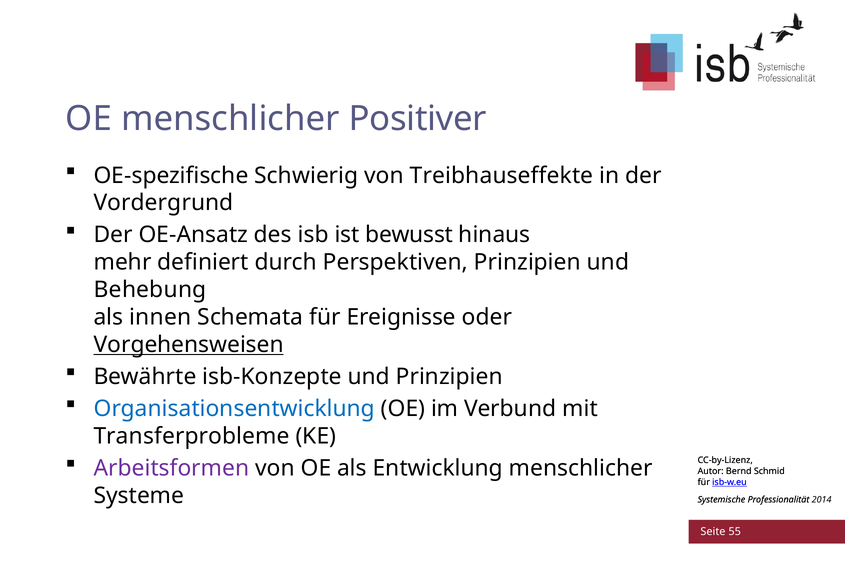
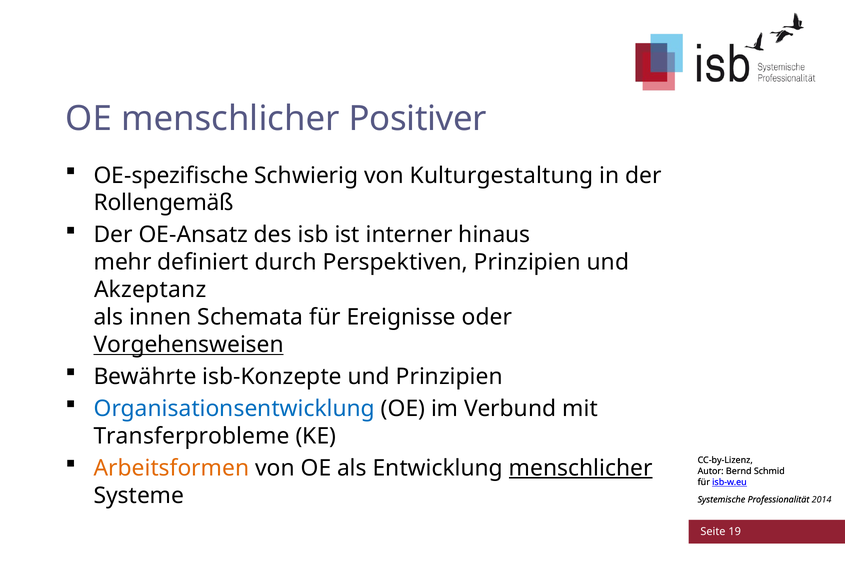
Treibhauseffekte: Treibhauseffekte -> Kulturgestaltung (502, 175)
Vordergrund: Vordergrund -> Rollengemäß (164, 203)
bewusst: bewusst -> interner (409, 235)
Behebung: Behebung -> Akzeptanz (150, 290)
Arbeitsformen colour: purple -> orange (171, 468)
menschlicher underline: none -> present (581, 468)
55: 55 -> 19 (735, 531)
